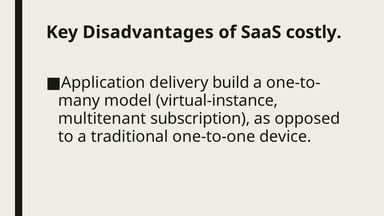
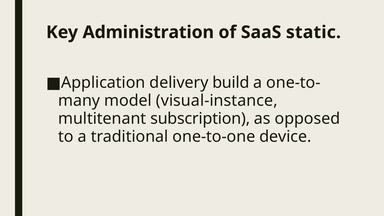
Disadvantages: Disadvantages -> Administration (148, 32)
costly: costly -> static (313, 32)
virtual-instance: virtual-instance -> visual-instance (217, 101)
